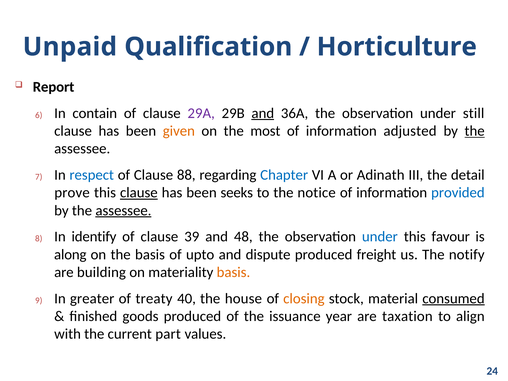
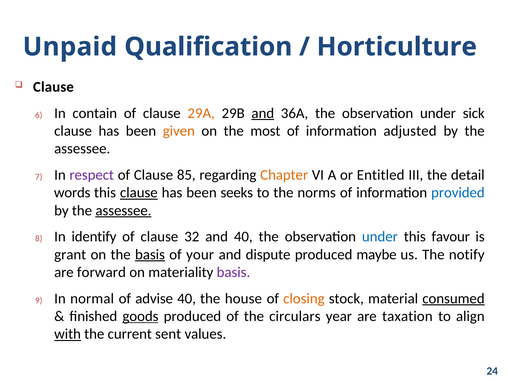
Report: Report -> Clause (53, 87)
29A colour: purple -> orange (201, 113)
still: still -> sick (474, 113)
the underline: present -> none (475, 131)
respect colour: blue -> purple (92, 175)
88: 88 -> 85 (186, 175)
Chapter colour: blue -> orange (284, 175)
Adinath: Adinath -> Entitled (381, 175)
prove: prove -> words (72, 193)
notice: notice -> norms (317, 193)
39: 39 -> 32 (192, 237)
and 48: 48 -> 40 (243, 237)
along: along -> grant (70, 255)
basis underline: none -> present (150, 255)
upto: upto -> your (200, 255)
freight: freight -> maybe (377, 255)
building: building -> forward (101, 272)
basis colour: orange -> purple (233, 272)
greater: greater -> normal (92, 299)
treaty: treaty -> advise (154, 299)
goods underline: none -> present (140, 316)
issuance: issuance -> circulars (295, 316)
with underline: none -> present (68, 334)
part: part -> sent (168, 334)
